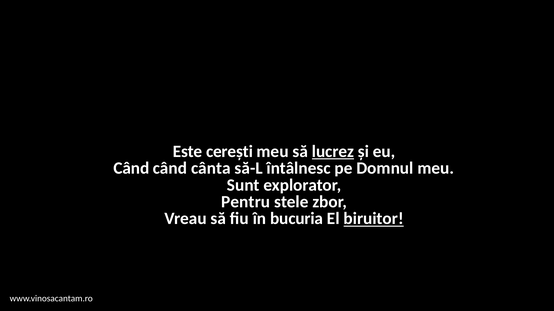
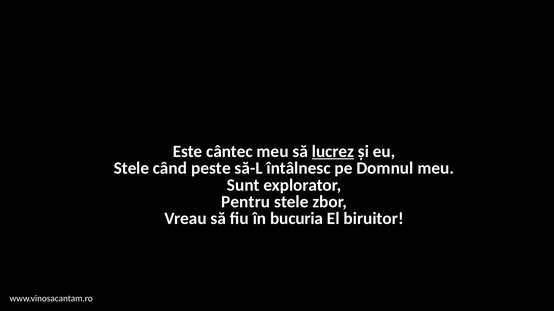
cerești: cerești -> cântec (229, 152)
Când: Când -> Stele (131, 169)
cânta: cânta -> peste (211, 169)
biruitor underline: present -> none (374, 219)
